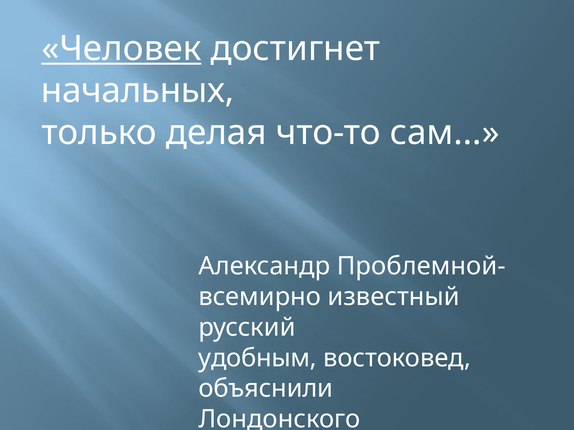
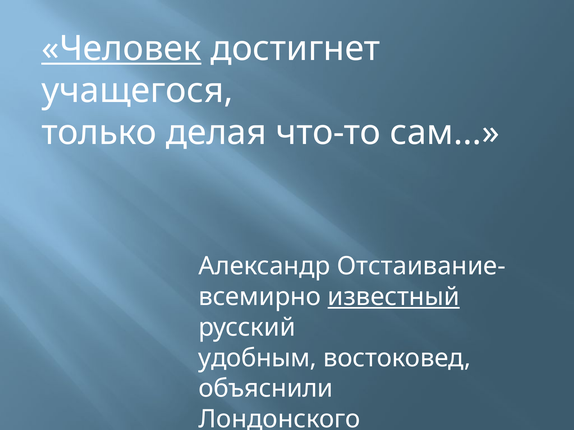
начальных: начальных -> учащегося (137, 91)
Проблемной-: Проблемной- -> Отстаивание- (421, 267)
известный underline: none -> present (394, 297)
